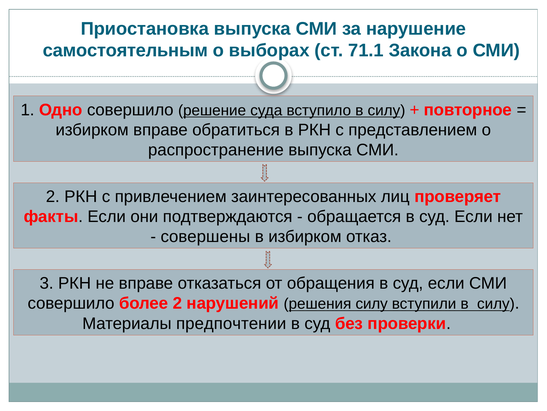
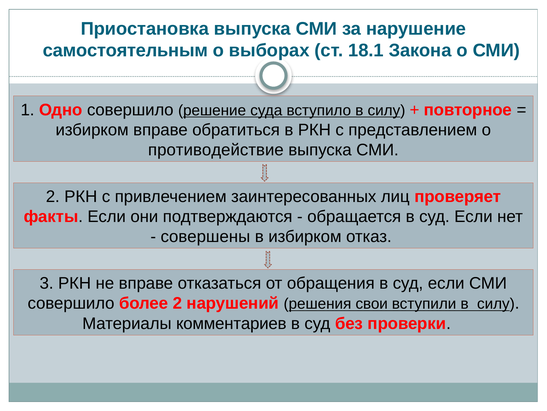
71.1: 71.1 -> 18.1 (366, 51)
распространение: распространение -> противодействие (216, 150)
решения силу: силу -> свои (372, 303)
предпочтении: предпочтении -> комментариев (231, 323)
